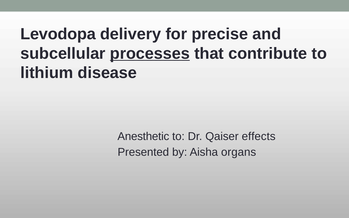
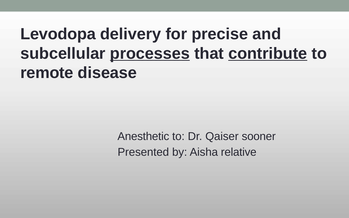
contribute underline: none -> present (268, 53)
lithium: lithium -> remote (47, 73)
effects: effects -> sooner (259, 136)
organs: organs -> relative (239, 152)
